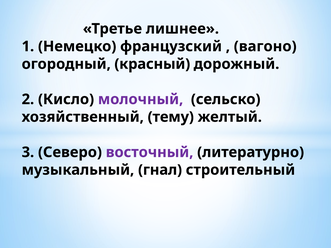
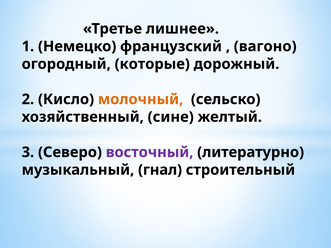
красный: красный -> которые (152, 64)
молочный colour: purple -> orange (141, 99)
тему: тему -> сине (171, 117)
